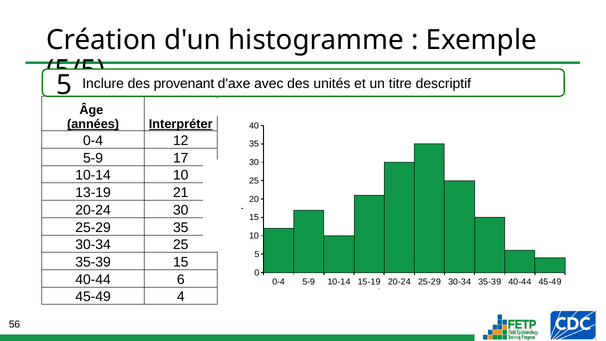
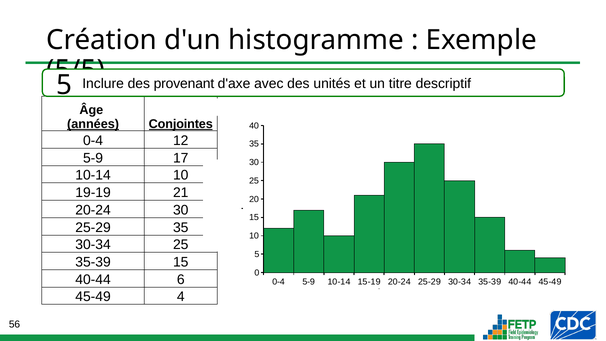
Interpréter: Interpréter -> Conjointes (181, 124)
13-19: 13-19 -> 19-19 (93, 193)
